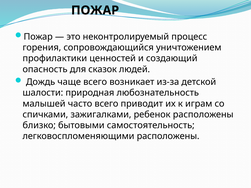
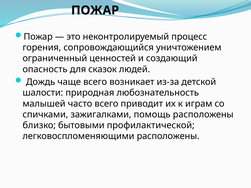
профилактики: профилактики -> ограниченный (55, 58)
ребенок: ребенок -> помощь (152, 115)
самостоятельность: самостоятельность -> профилактической (151, 125)
